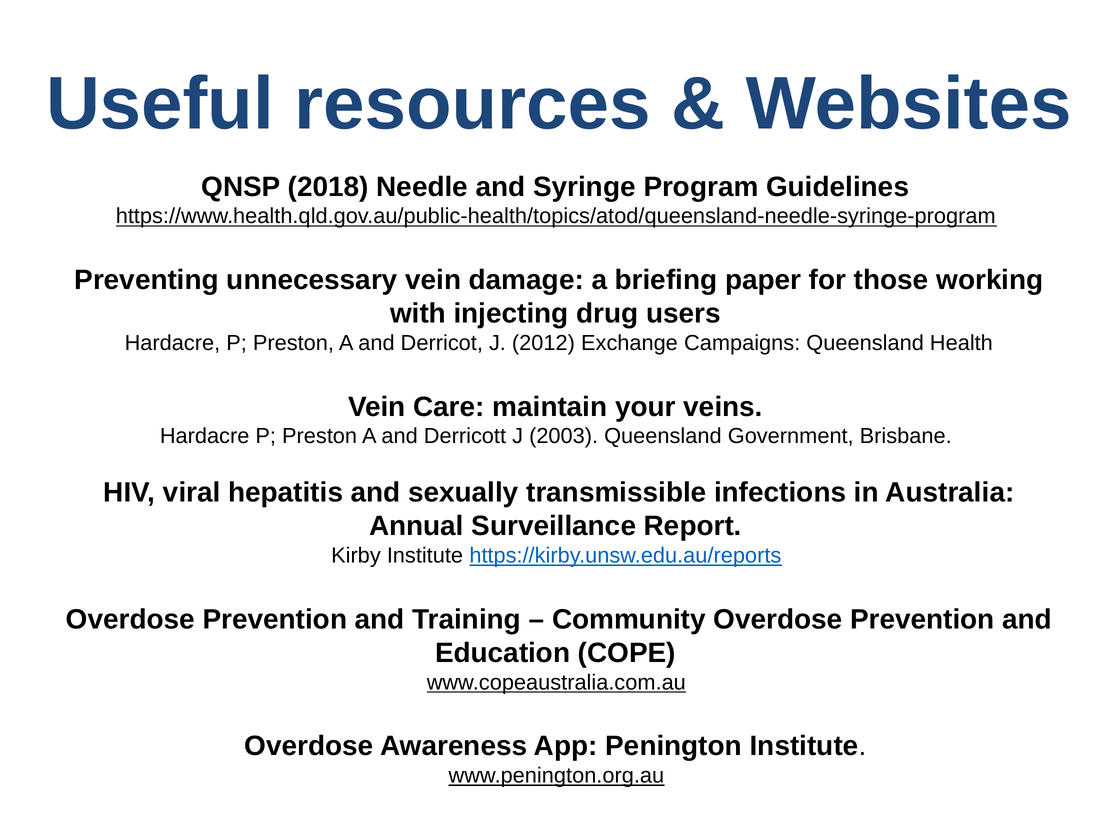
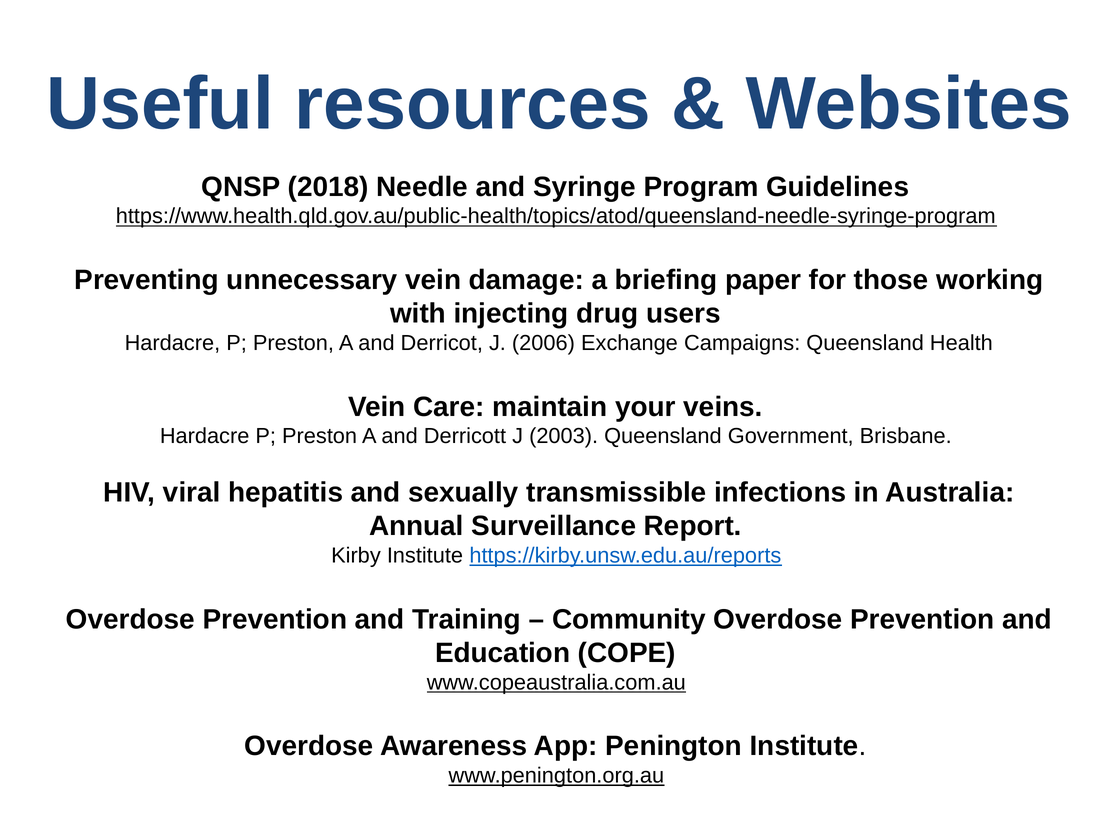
2012: 2012 -> 2006 (543, 343)
